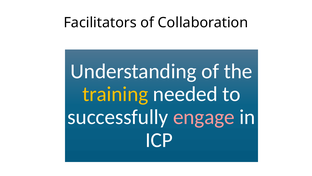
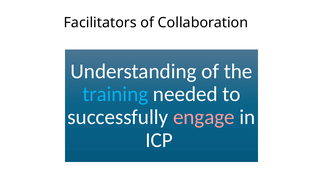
training colour: yellow -> light blue (115, 94)
